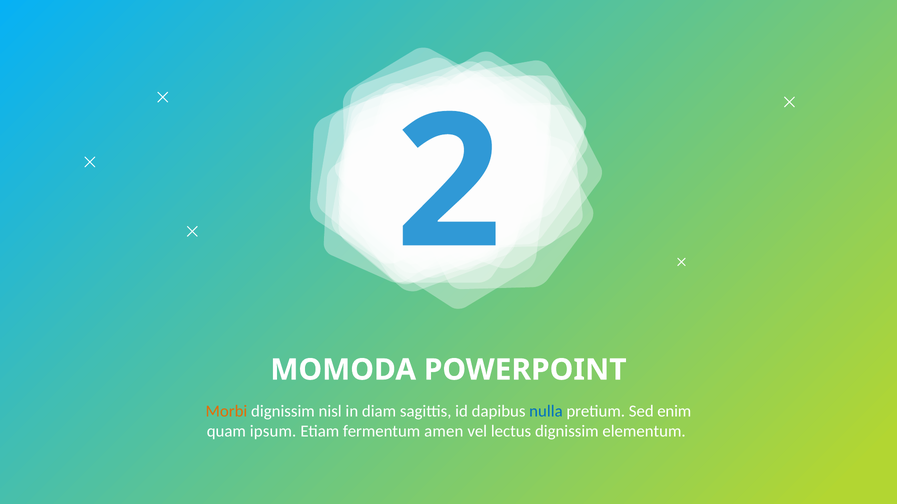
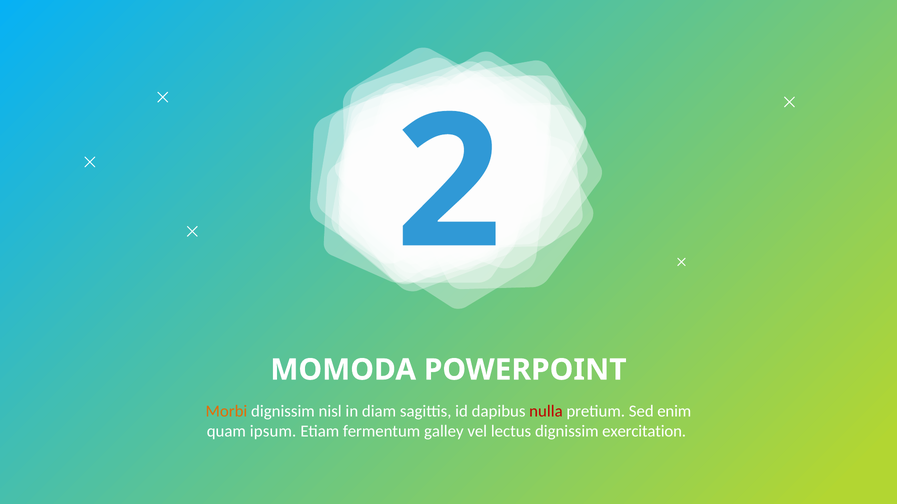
nulla colour: blue -> red (546, 412)
amen: amen -> galley (444, 432)
elementum: elementum -> exercitation (644, 432)
